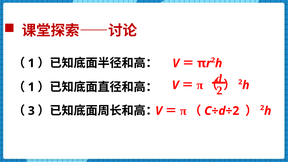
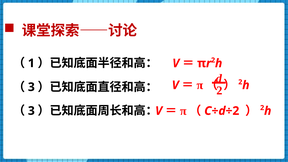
1: 1 -> 3 (31, 87)
